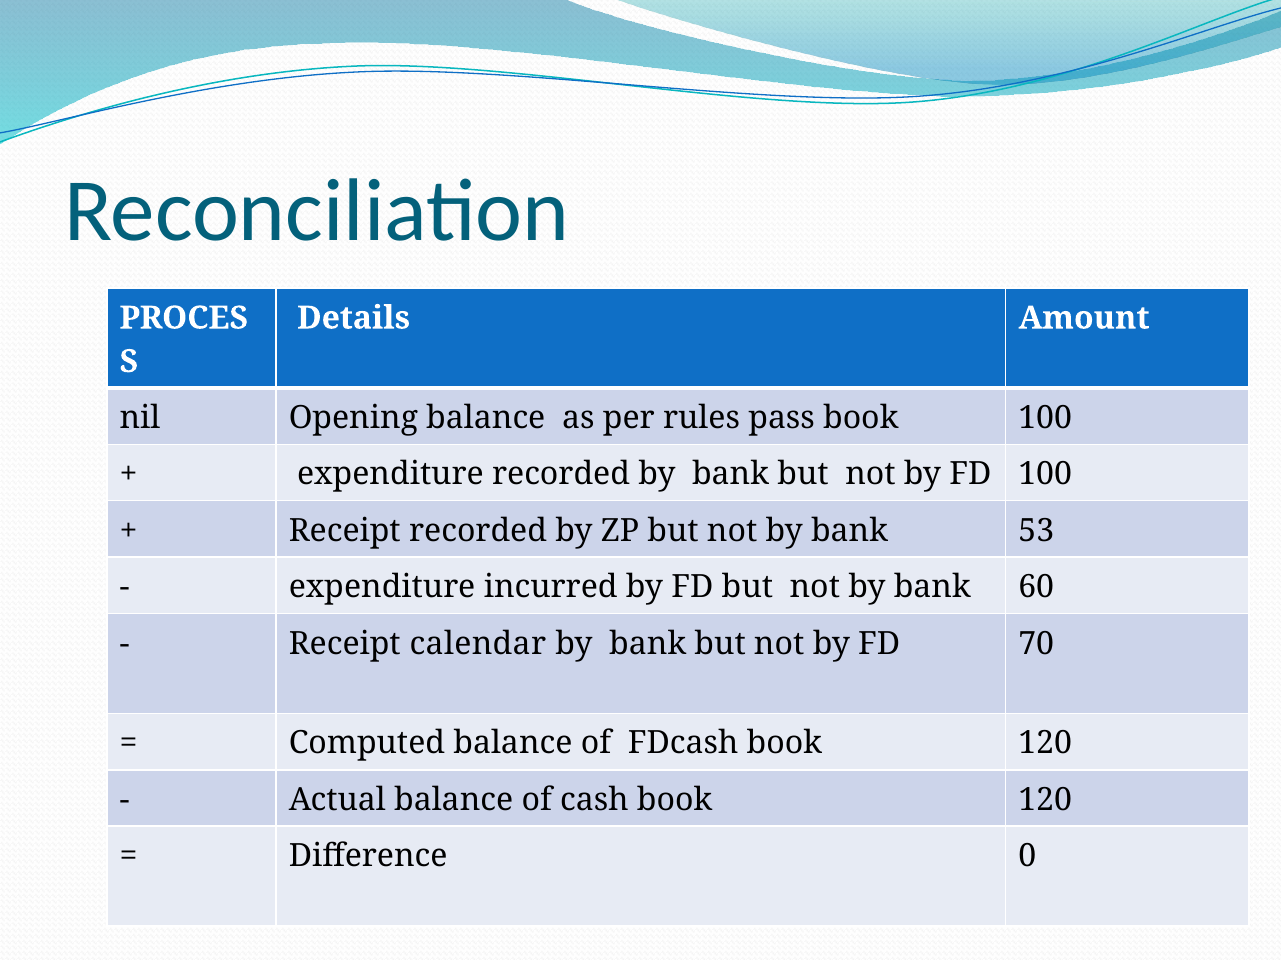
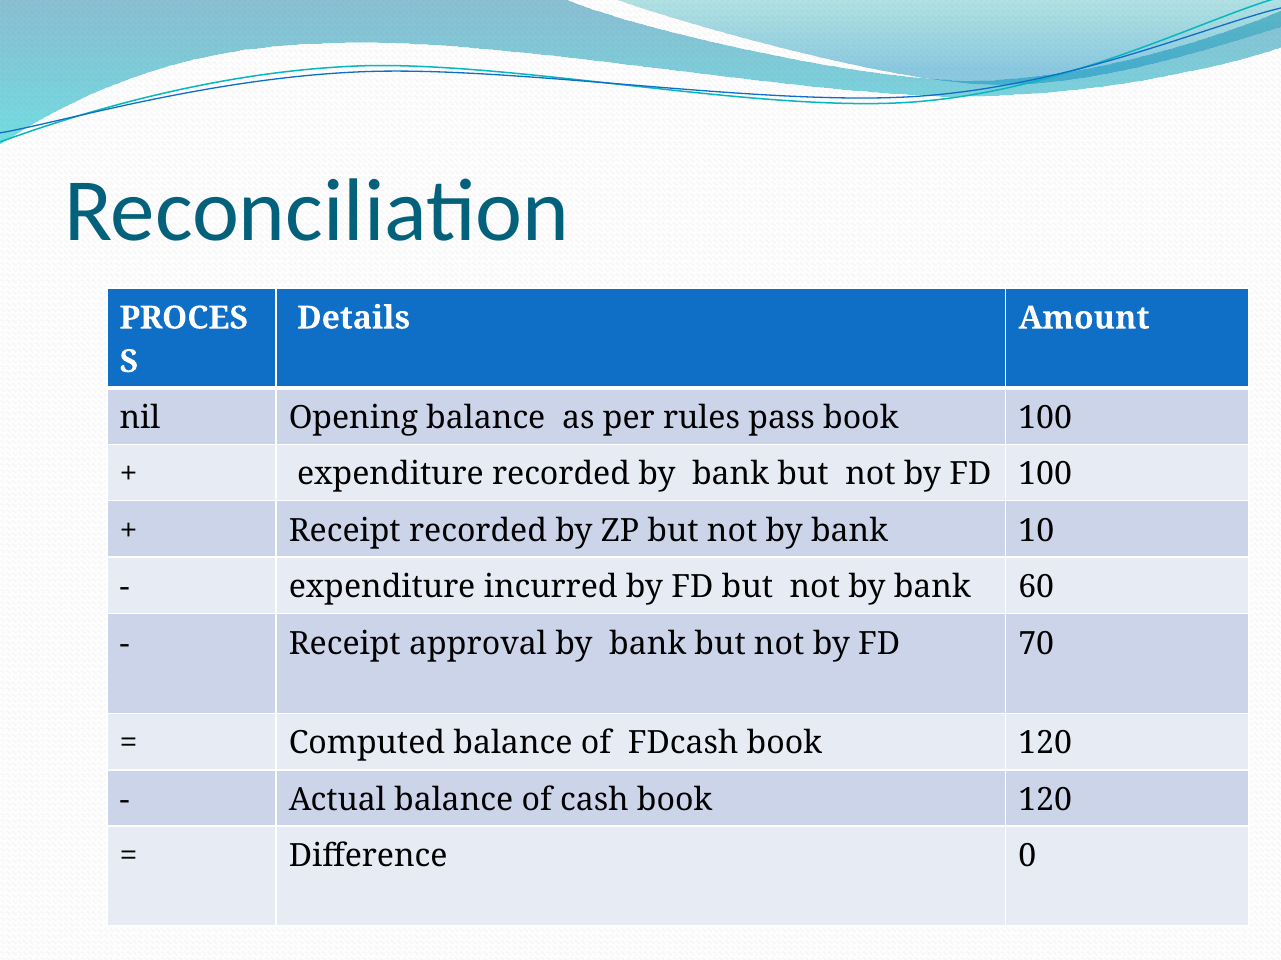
53: 53 -> 10 (1036, 531)
calendar: calendar -> approval (478, 644)
